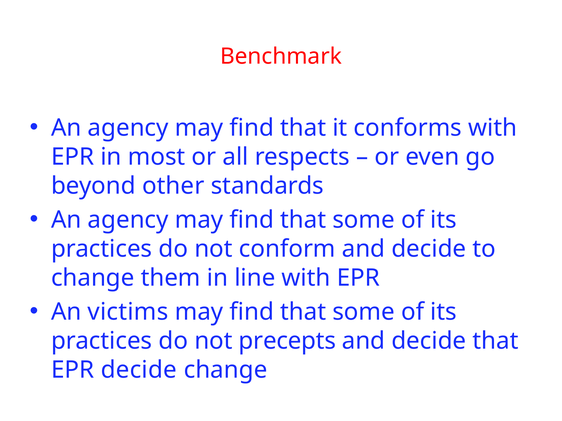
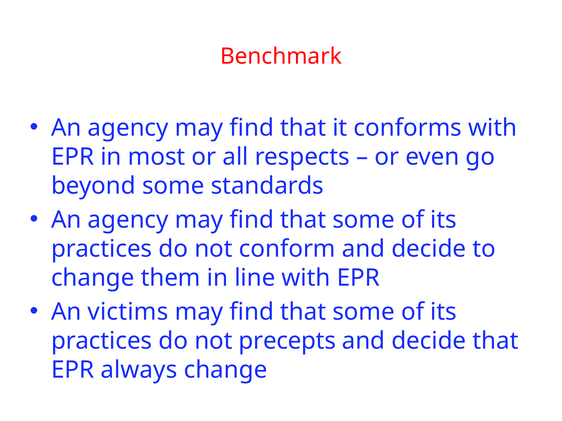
beyond other: other -> some (173, 186)
EPR decide: decide -> always (139, 370)
